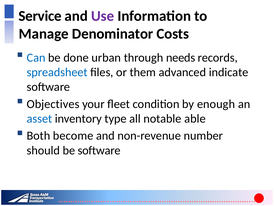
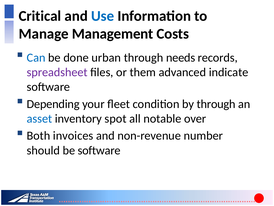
Service: Service -> Critical (40, 16)
Use colour: purple -> blue (103, 16)
Denominator: Denominator -> Management (113, 34)
spreadsheet colour: blue -> purple (57, 72)
Objectives: Objectives -> Depending (53, 104)
by enough: enough -> through (216, 104)
type: type -> spot (116, 118)
able: able -> over (195, 118)
become: become -> invoices (73, 135)
